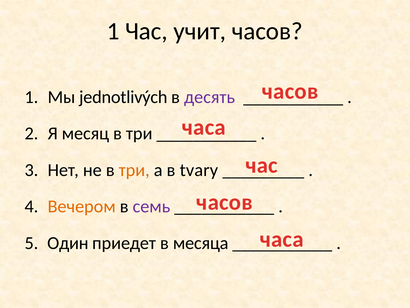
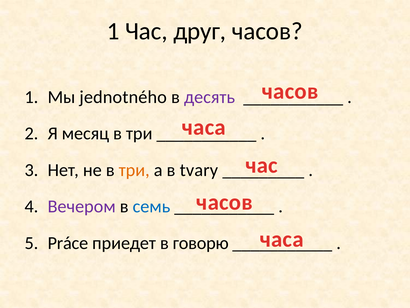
учит: учит -> друг (200, 31)
jednotlivých: jednotlivých -> jednotného (123, 97)
Вечером colour: orange -> purple (82, 206)
семь colour: purple -> blue (151, 206)
Один: Один -> Práce (68, 243)
месяца: месяца -> говорю (201, 243)
